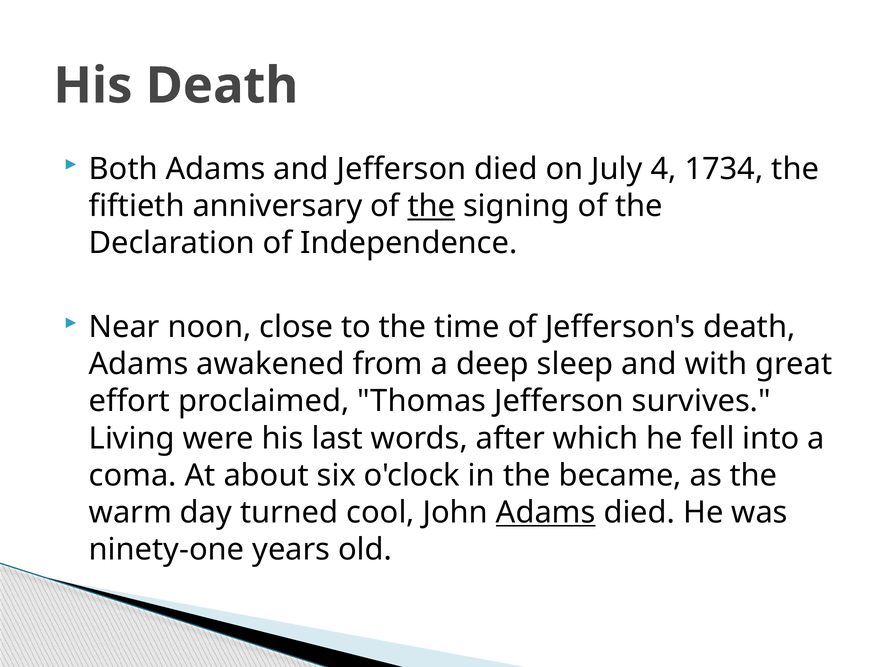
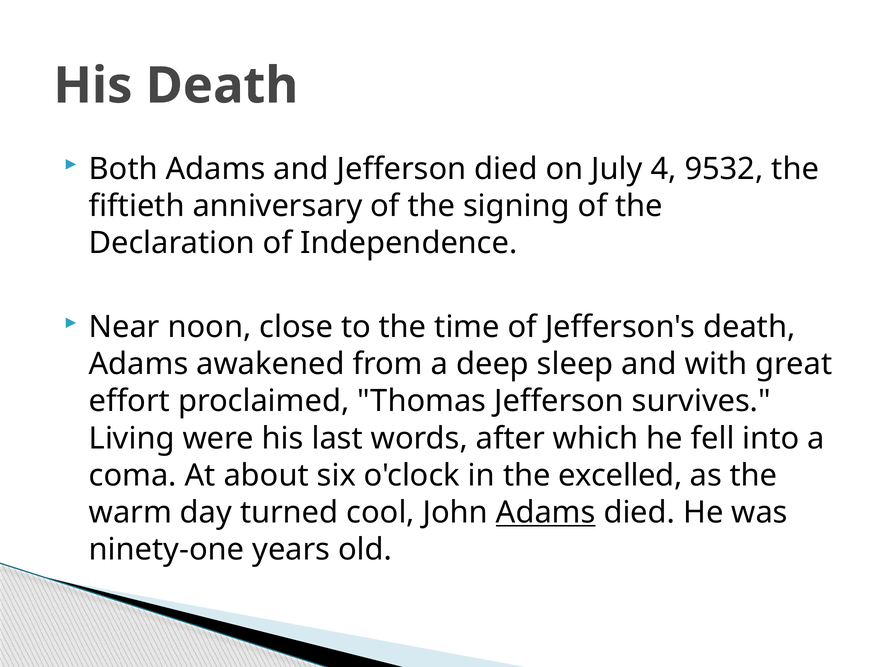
1734: 1734 -> 9532 (724, 169)
the underline: present -> none (431, 206)
became: became -> excelled (620, 476)
